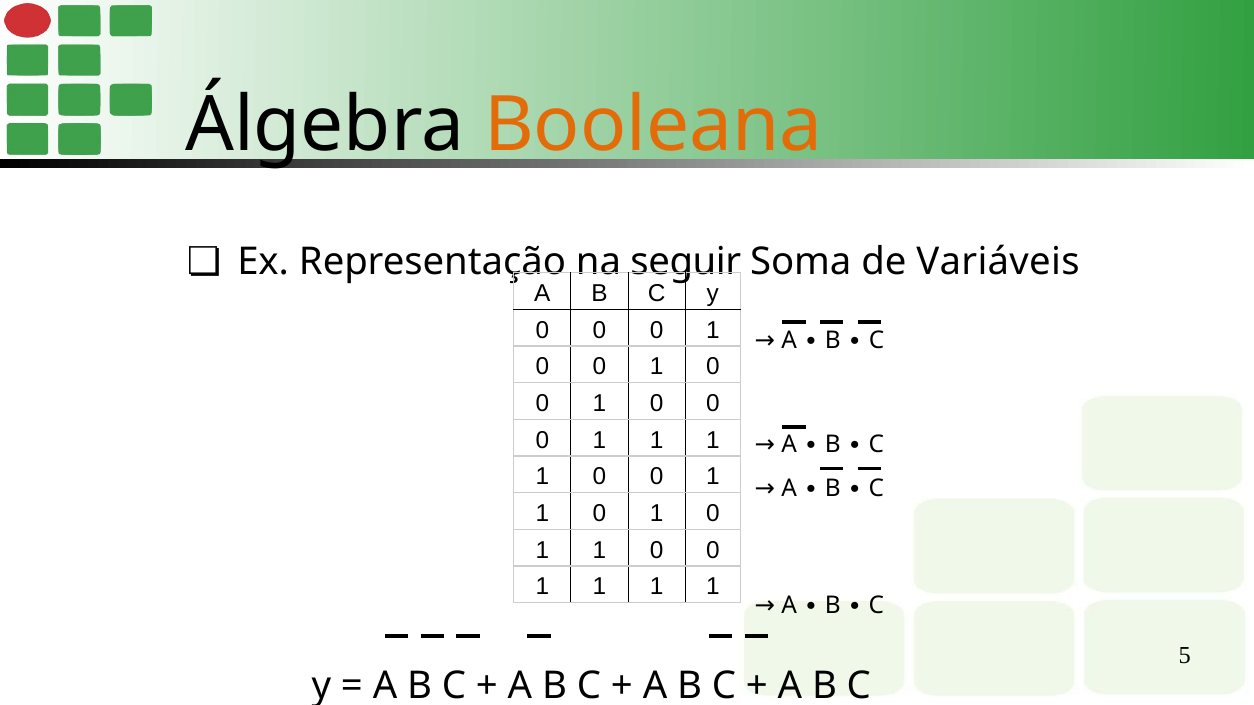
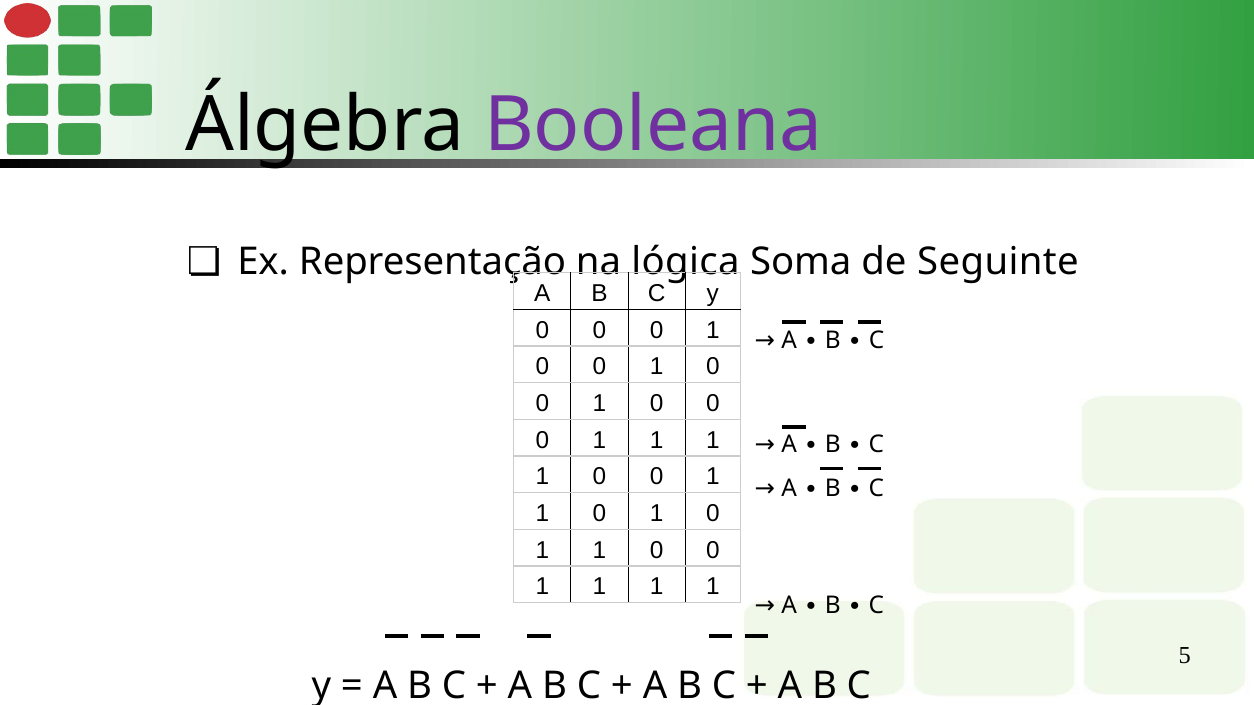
Booleana colour: orange -> purple (654, 125)
seguir: seguir -> lógica (685, 262)
Variáveis: Variáveis -> Seguinte (998, 262)
